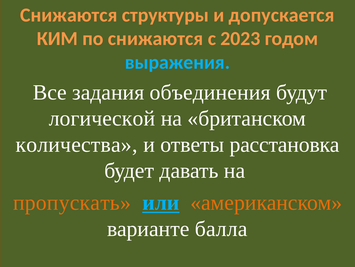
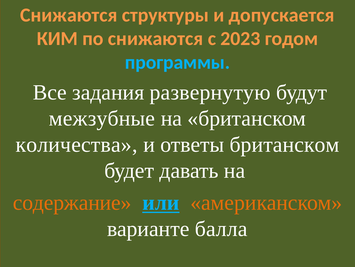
выражения: выражения -> программы (178, 62)
объединения: объединения -> развернутую (210, 92)
логической: логической -> межзубные (102, 118)
ответы расстановка: расстановка -> британском (284, 144)
пропускать: пропускать -> содержание (72, 202)
